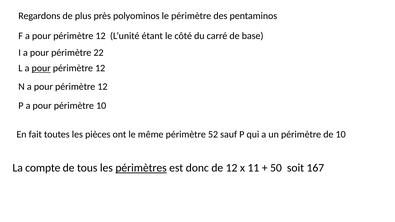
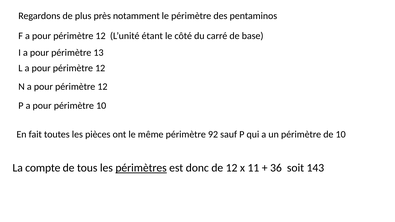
polyominos: polyominos -> notamment (136, 16)
22: 22 -> 13 (99, 53)
pour underline: present -> none (41, 68)
52: 52 -> 92 (213, 134)
50: 50 -> 36 (276, 168)
167: 167 -> 143 (315, 168)
